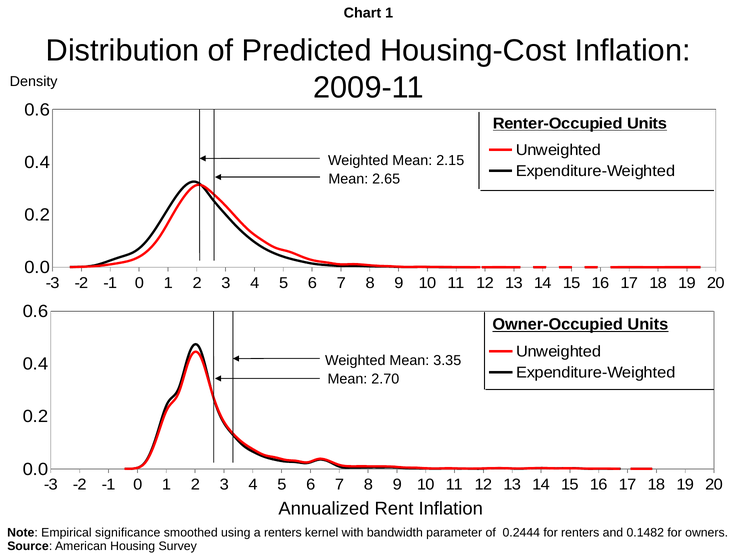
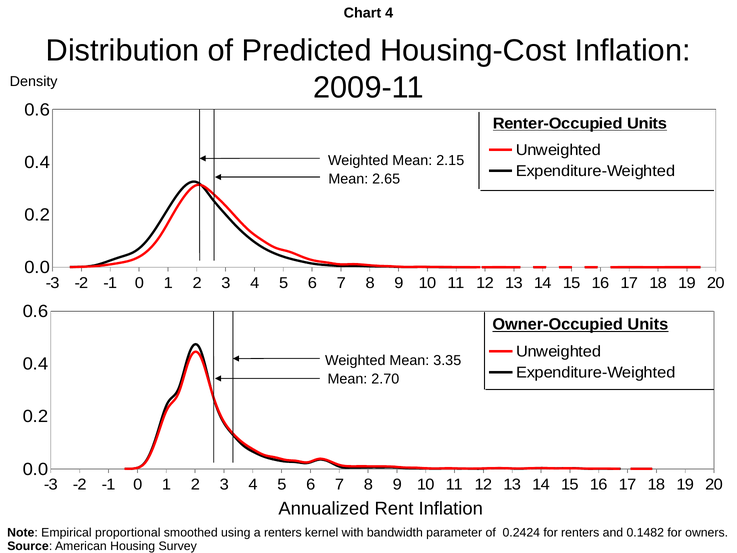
Chart 1: 1 -> 4 (389, 13)
significance: significance -> proportional (128, 533)
0.2444: 0.2444 -> 0.2424 (521, 533)
